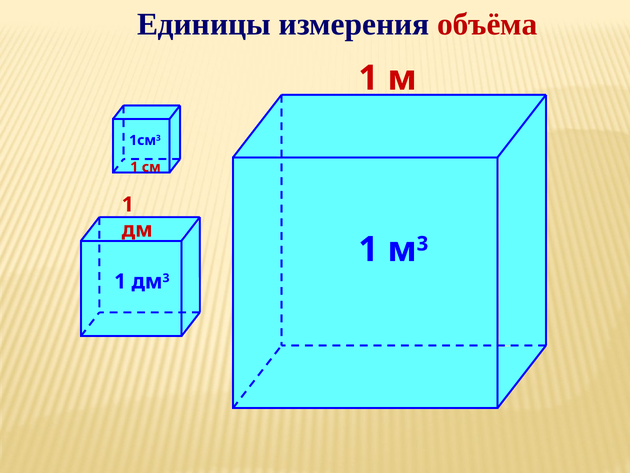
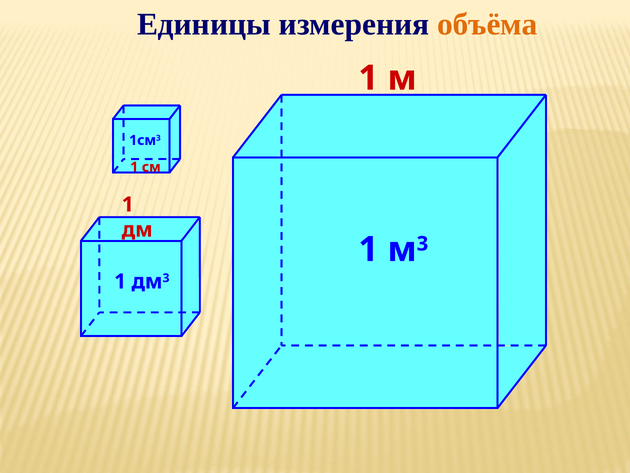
объёма colour: red -> orange (487, 24)
